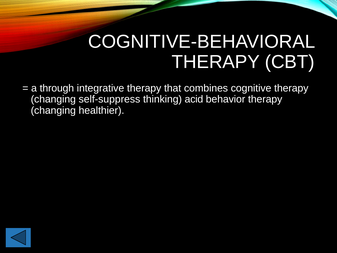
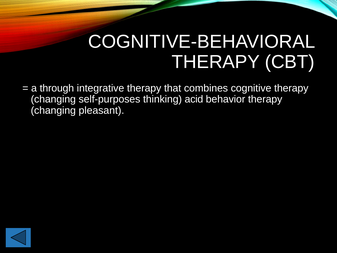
self-suppress: self-suppress -> self-purposes (109, 99)
healthier: healthier -> pleasant (101, 110)
